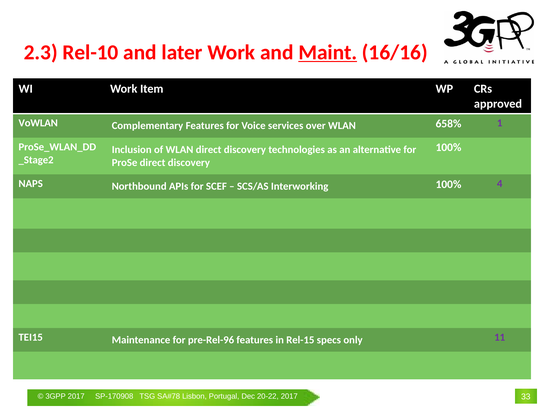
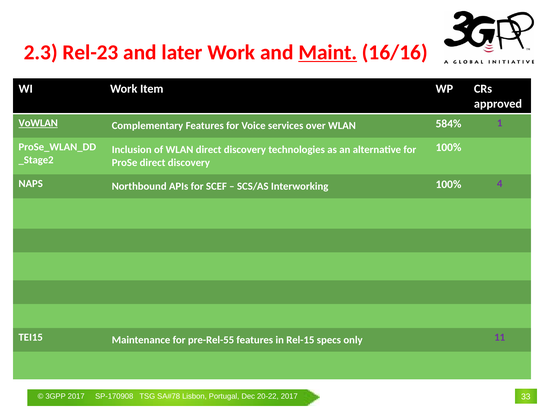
Rel-10: Rel-10 -> Rel-23 (90, 52)
VoWLAN underline: none -> present (38, 123)
658%: 658% -> 584% (448, 124)
pre-Rel-96: pre-Rel-96 -> pre-Rel-55 (211, 340)
